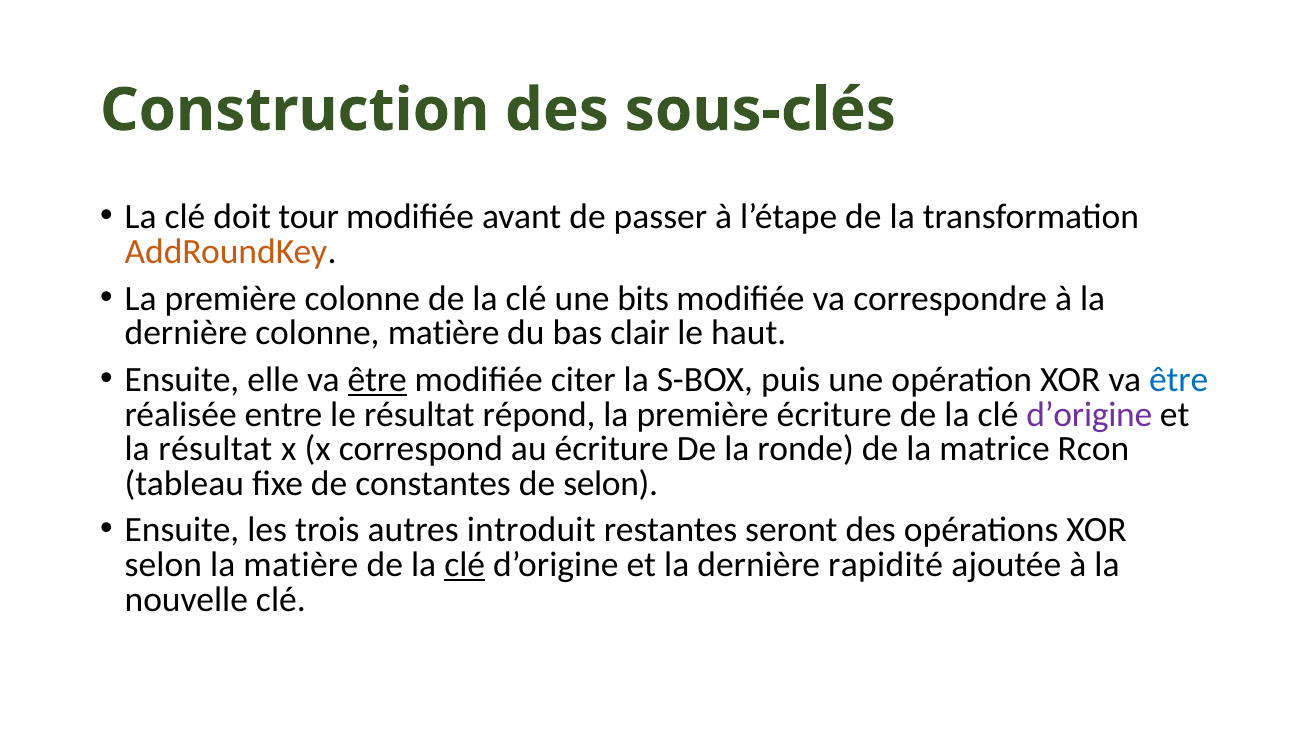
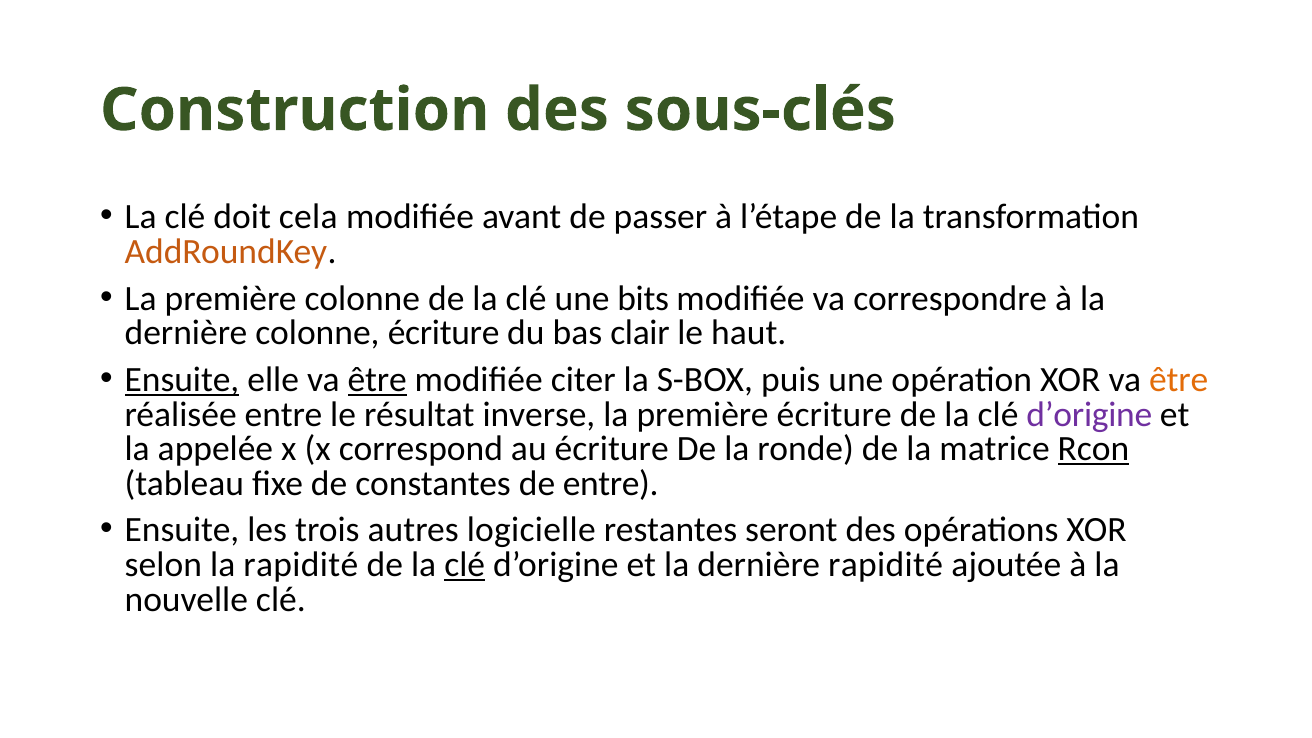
tour: tour -> cela (308, 217)
colonne matière: matière -> écriture (444, 333)
Ensuite underline: none -> present (182, 380)
être colour: blue -> orange (1179, 380)
répond: répond -> inverse (539, 414)
la résultat: résultat -> appelée (215, 449)
Rcon underline: none -> present (1093, 449)
de selon: selon -> entre (611, 483)
introduit: introduit -> logicielle (531, 530)
la matière: matière -> rapidité (301, 565)
